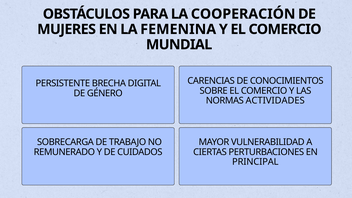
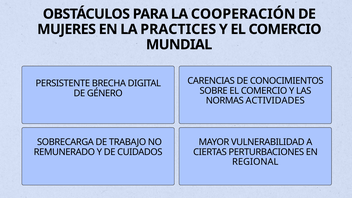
FEMENINA: FEMENINA -> PRACTICES (178, 29)
PRINCIPAL: PRINCIPAL -> REGIONAL (255, 162)
